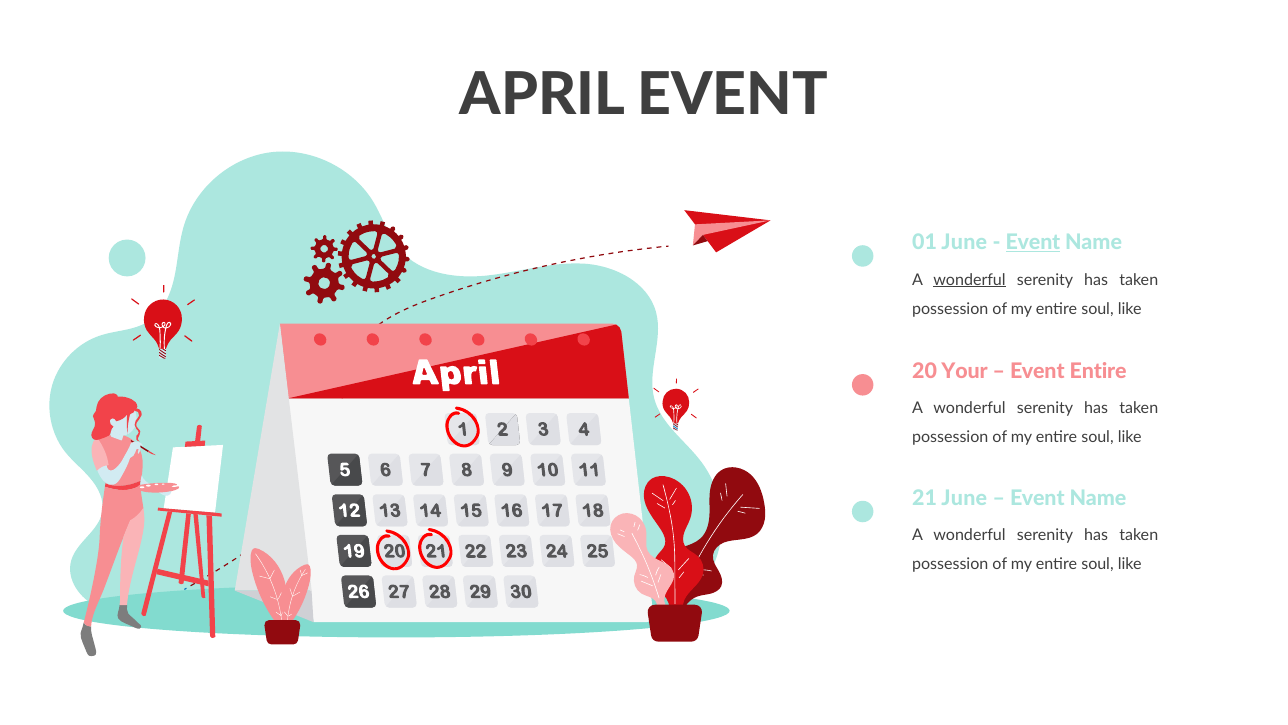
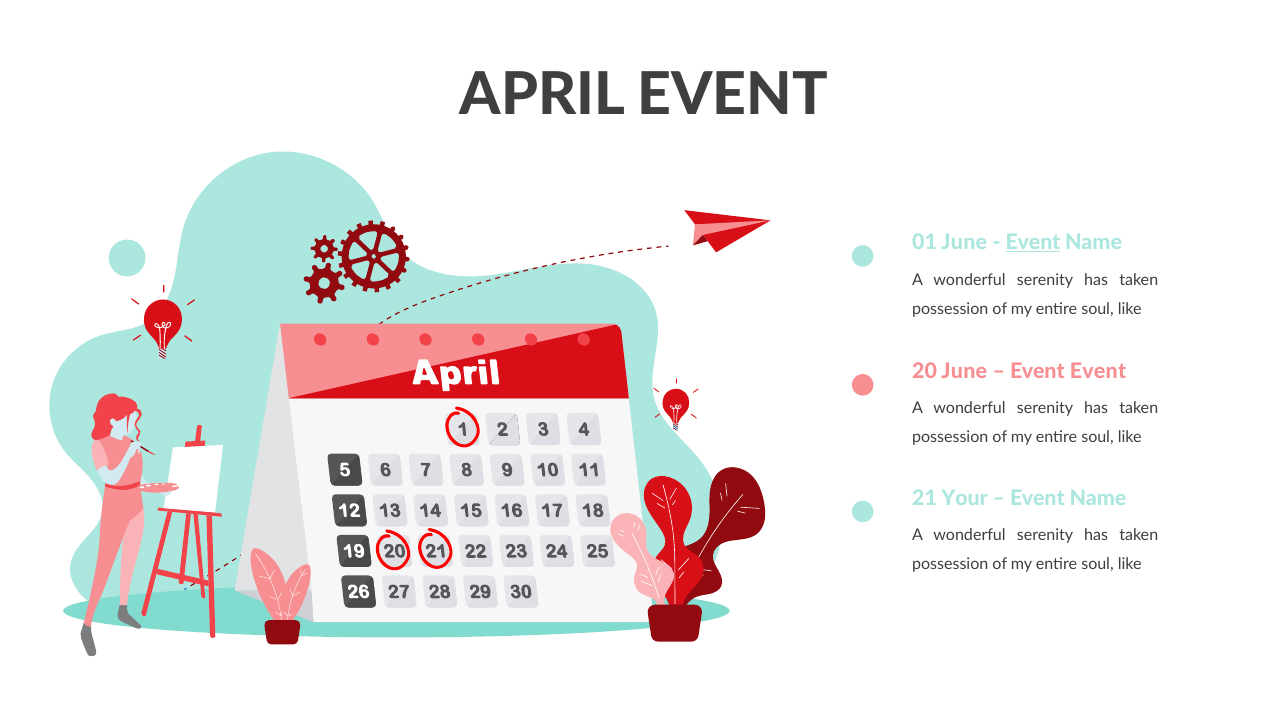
wonderful underline: present -> none (970, 280)
20 Your: Your -> June (964, 371)
Event Entire: Entire -> Event (1098, 371)
21 June: June -> Your (964, 498)
